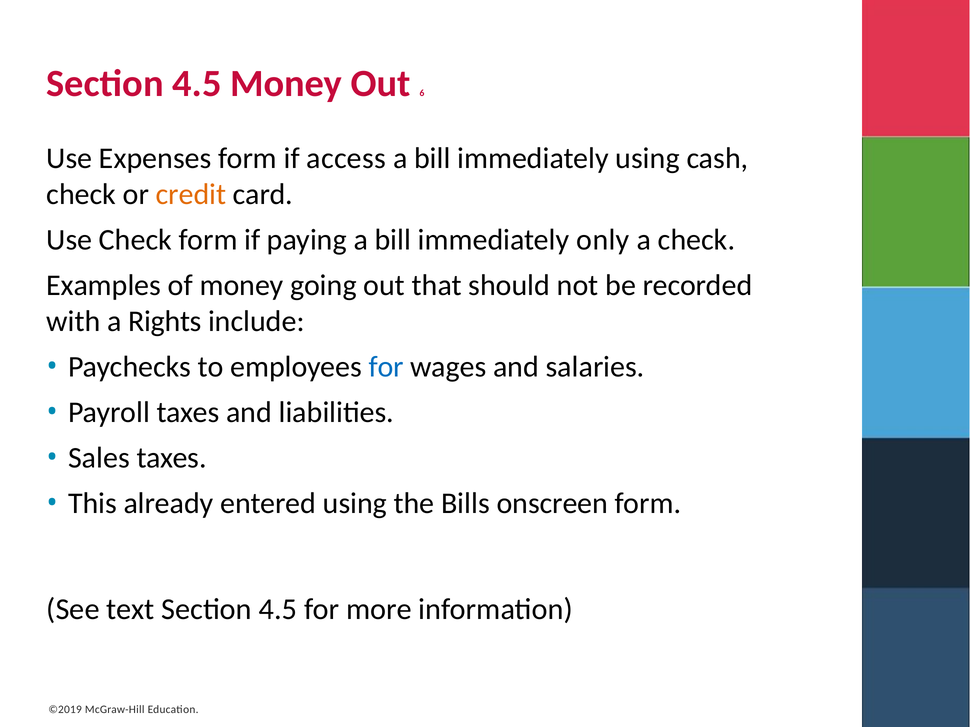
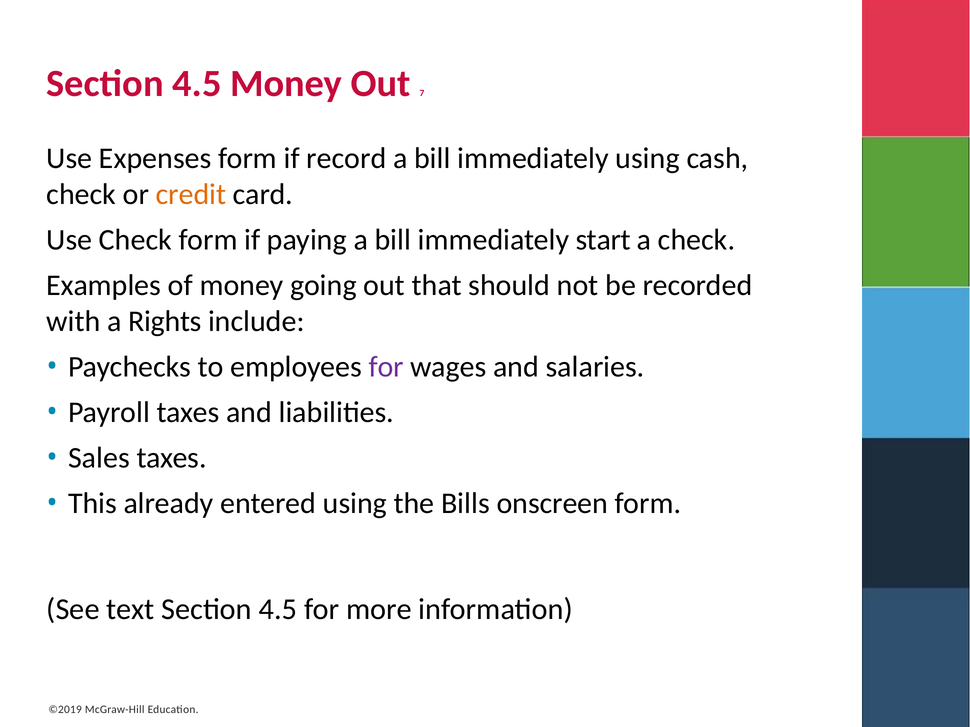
6: 6 -> 7 (422, 93)
access: access -> record (346, 158)
only: only -> start (603, 240)
for colour: blue -> purple (386, 367)
